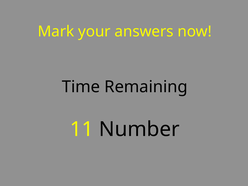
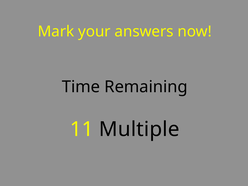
Number: Number -> Multiple (139, 129)
